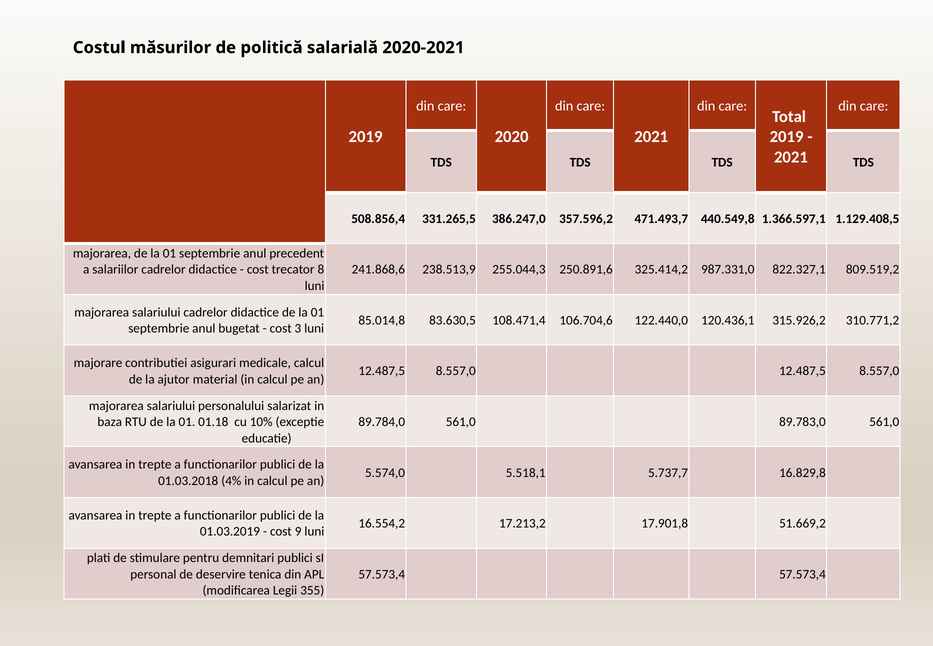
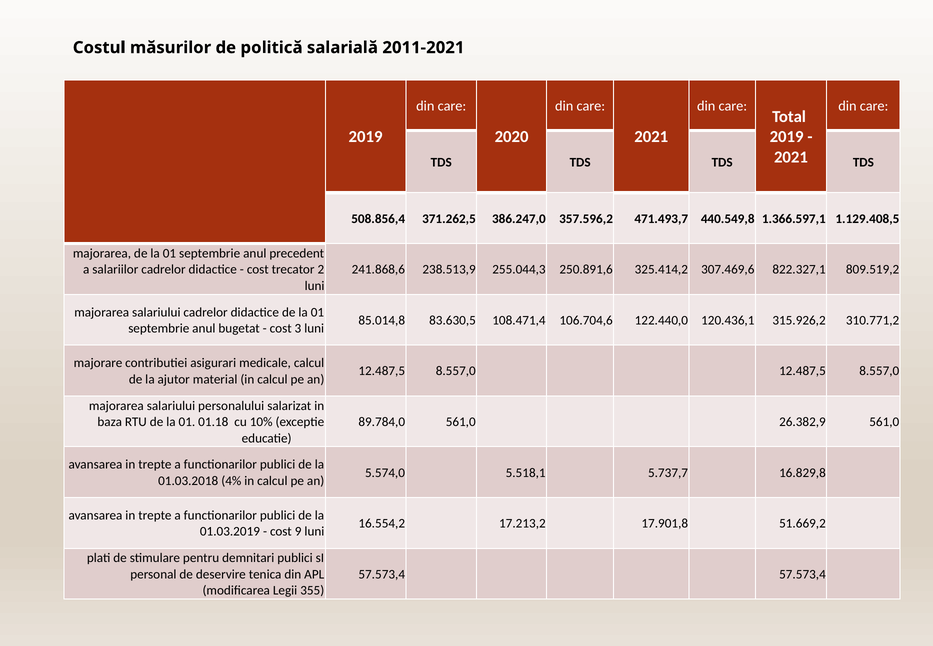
2020-2021: 2020-2021 -> 2011-2021 (423, 48)
331.265,5: 331.265,5 -> 371.262,5 (449, 219)
8: 8 -> 2 (321, 269)
987.331,0: 987.331,0 -> 307.469,6 (728, 269)
89.783,0: 89.783,0 -> 26.382,9 (802, 422)
